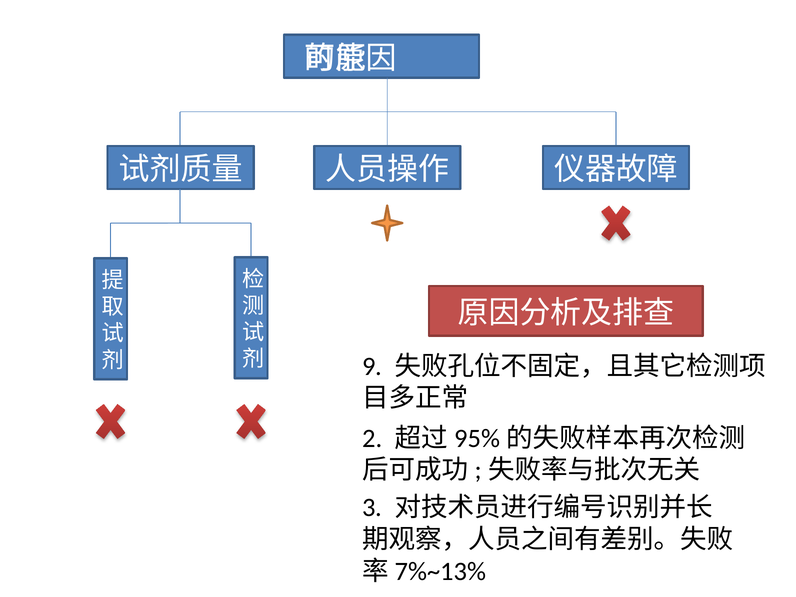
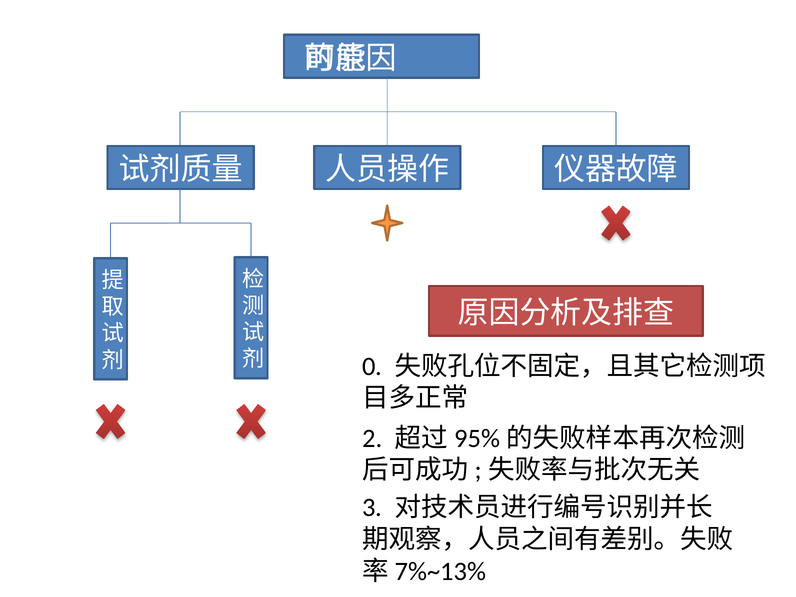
9: 9 -> 0 (372, 366)
